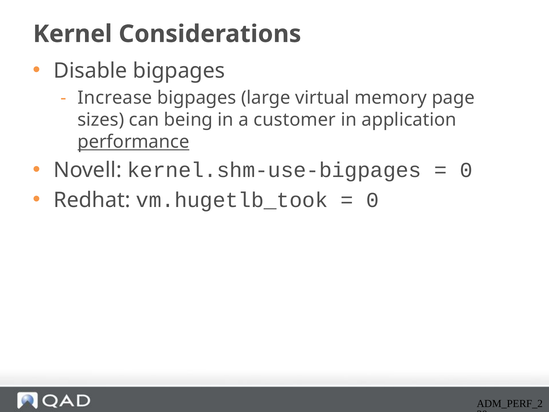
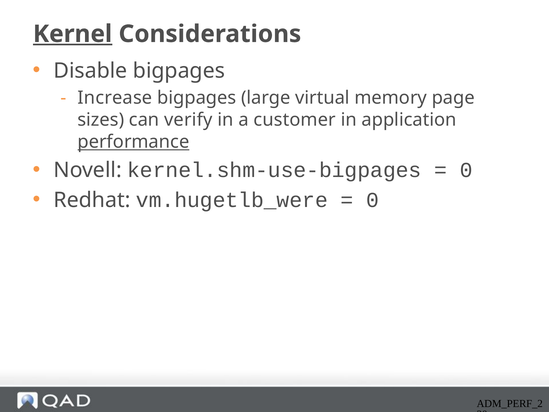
Kernel underline: none -> present (73, 34)
being: being -> verify (188, 120)
vm.hugetlb_took: vm.hugetlb_took -> vm.hugetlb_were (232, 200)
